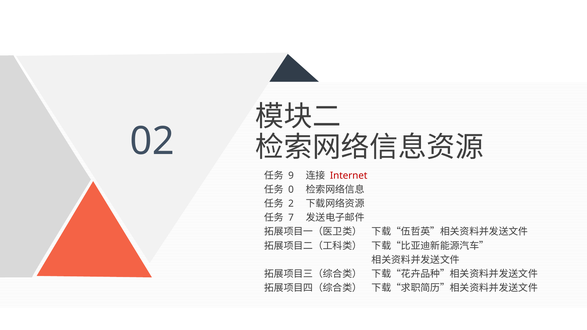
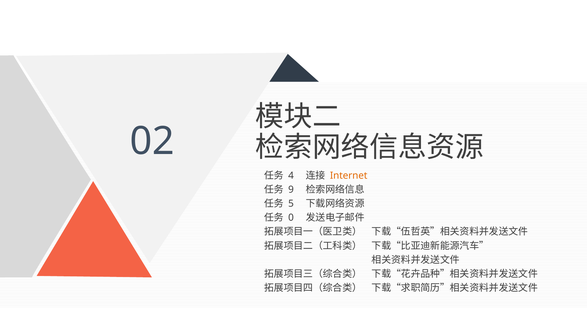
9: 9 -> 4 (291, 176)
Internet colour: red -> orange (349, 176)
0: 0 -> 9 (291, 190)
2: 2 -> 5 (291, 204)
7: 7 -> 0 (291, 218)
